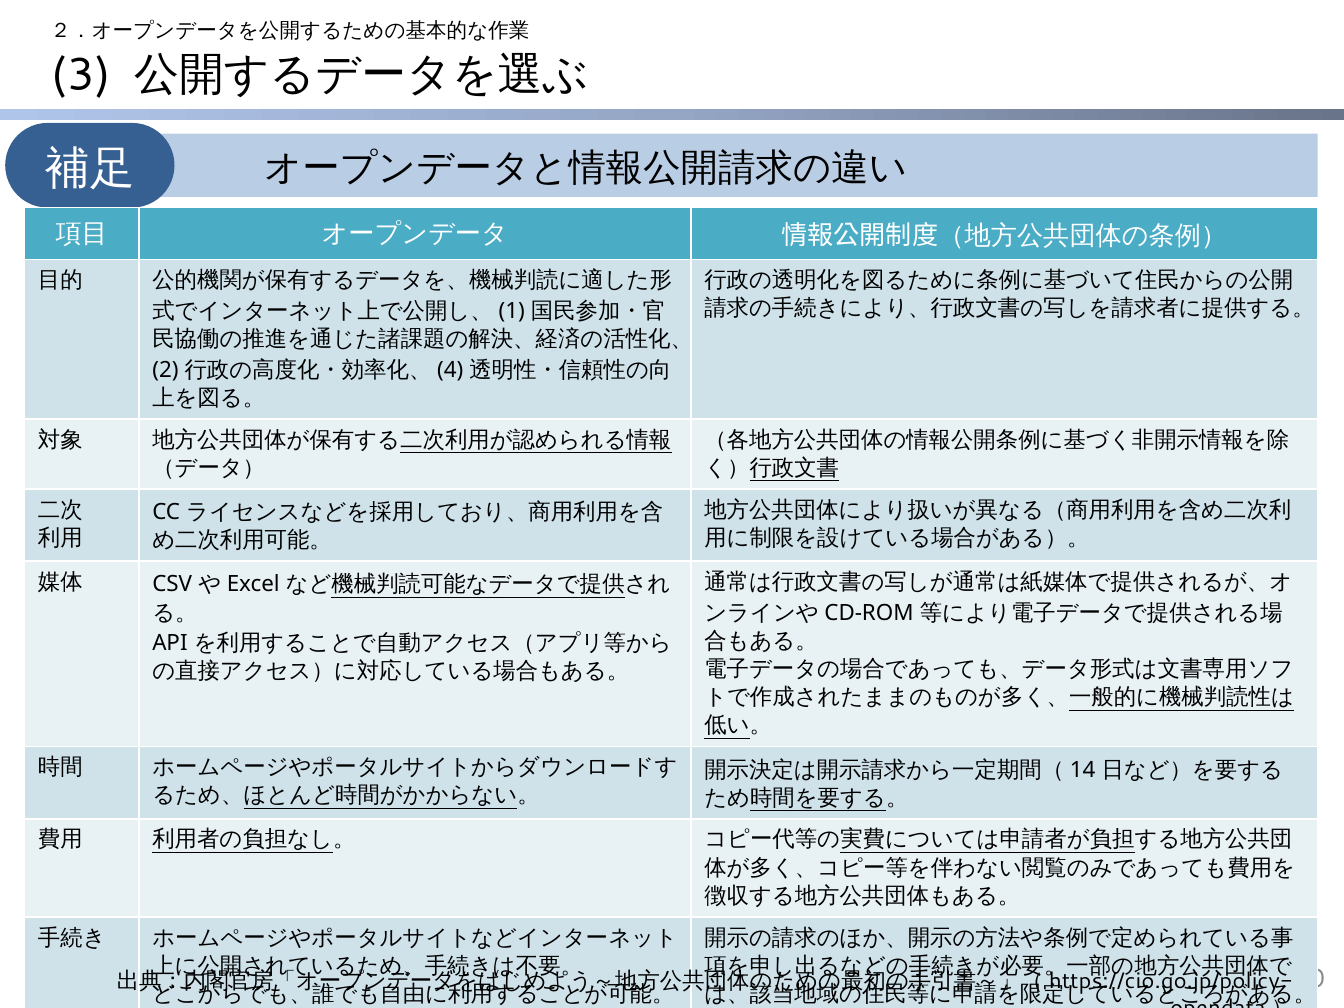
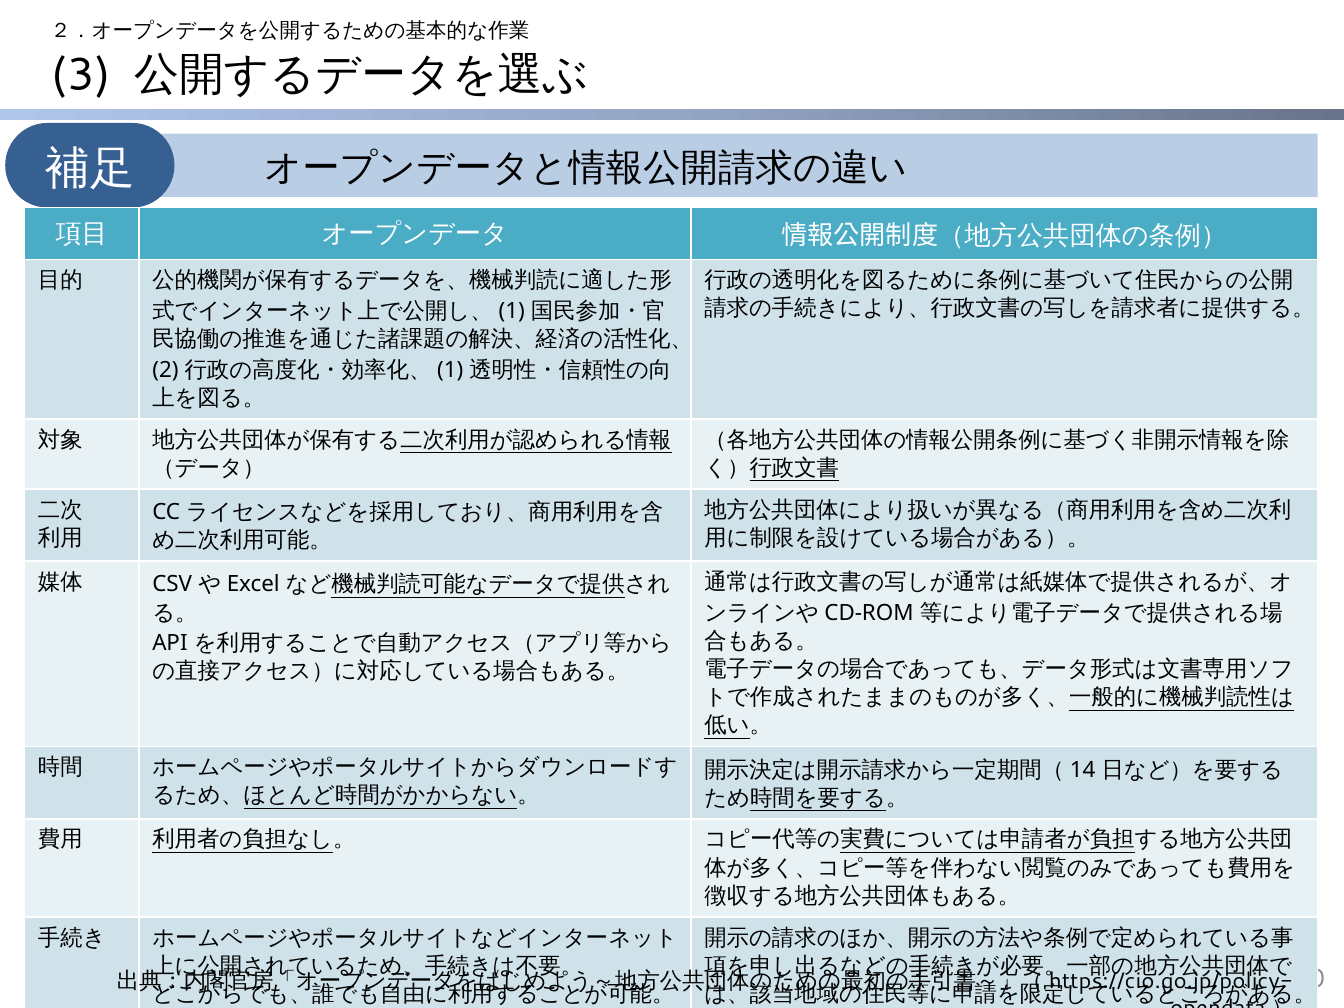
4: 4 -> 1 (450, 370)
